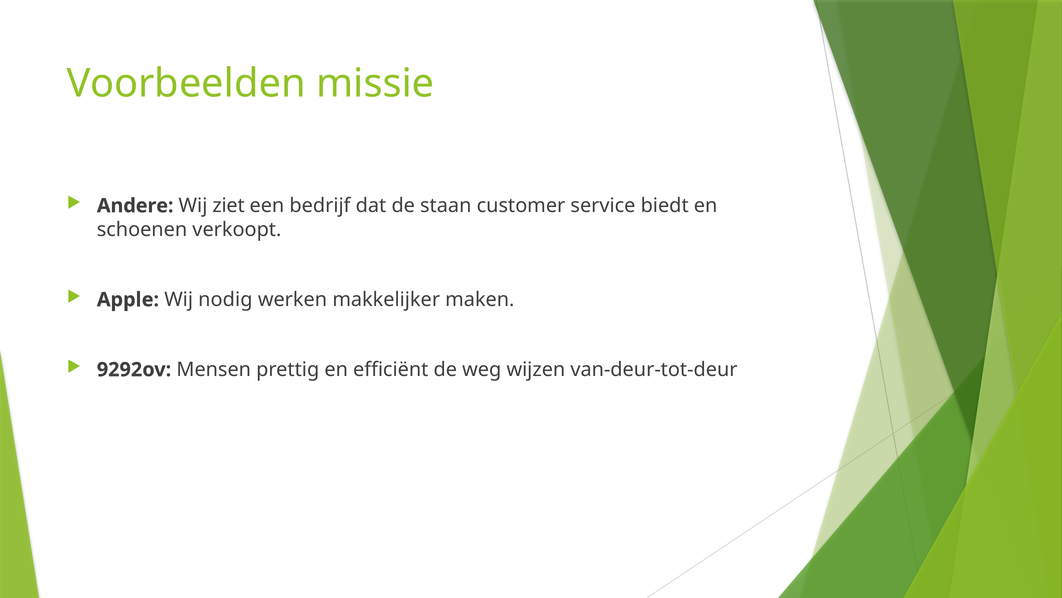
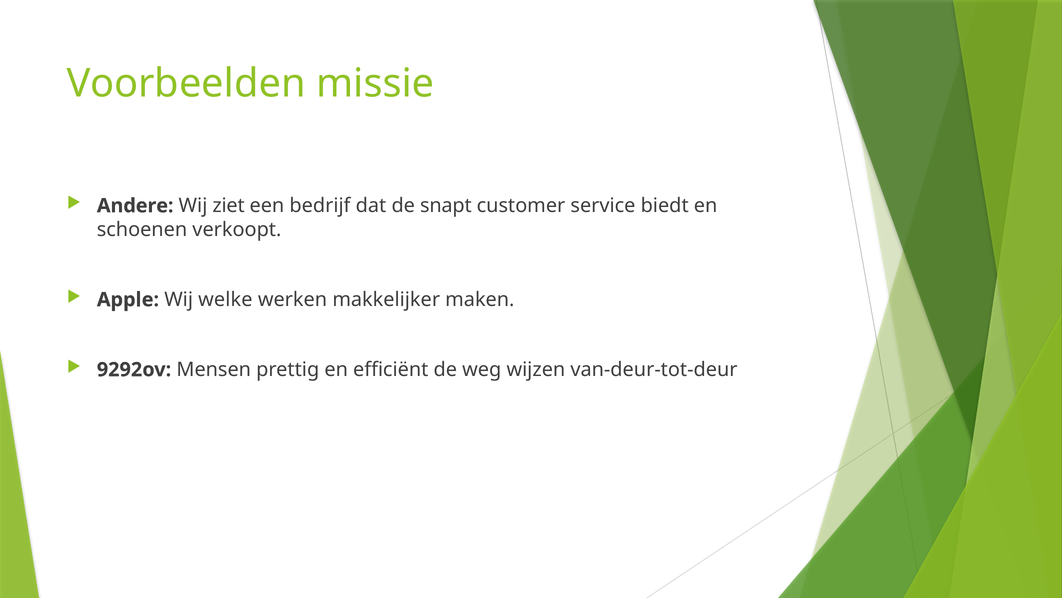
staan: staan -> snapt (446, 206)
nodig: nodig -> welke (225, 299)
